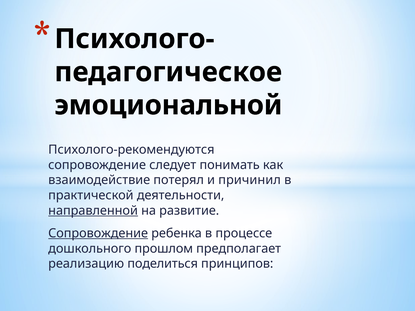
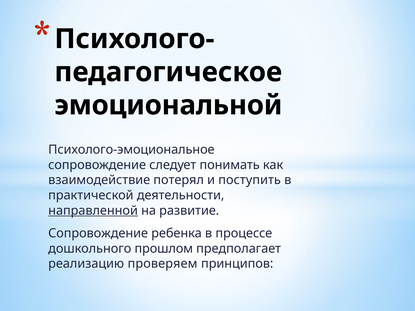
Психолого-рекомендуются: Психолого-рекомендуются -> Психолого-эмоциональное (131, 150)
причинил: причинил -> поступить (250, 180)
Сопровождение underline: present -> none (98, 234)
поделиться: поделиться -> проверяем (163, 264)
